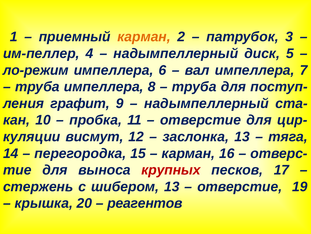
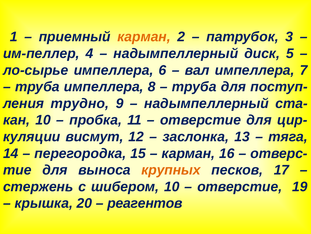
ло-режим: ло-режим -> ло-сырье (36, 70)
графит: графит -> трудно (80, 103)
крупных colour: red -> orange (171, 170)
шибером 13: 13 -> 10 (172, 186)
